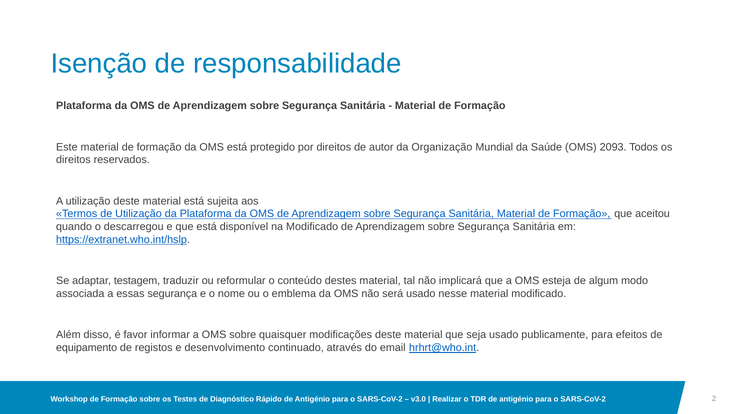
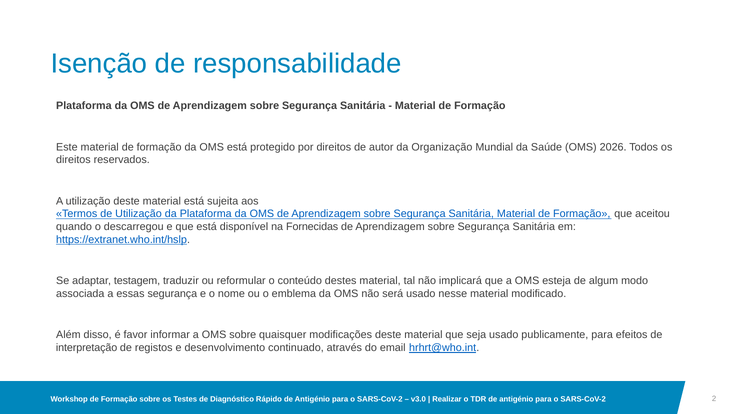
2093: 2093 -> 2026 (613, 147)
na Modificado: Modificado -> Fornecidas (312, 227)
equipamento: equipamento -> interpretação (87, 348)
